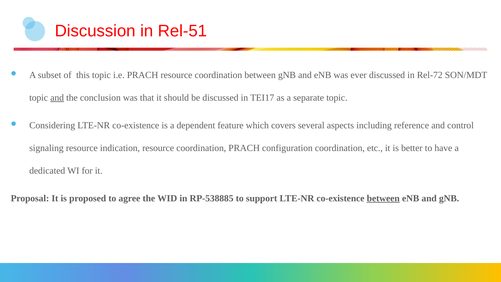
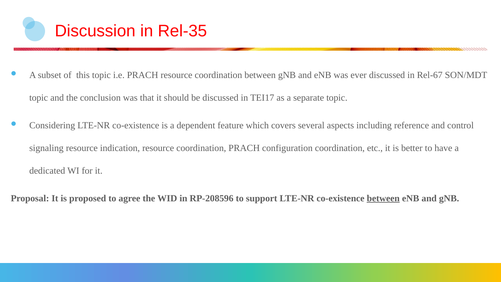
Rel-51: Rel-51 -> Rel-35 (182, 31)
Rel-72: Rel-72 -> Rel-67 (430, 75)
and underline: present -> none (57, 98)
RP-538885: RP-538885 -> RP-208596 (212, 198)
